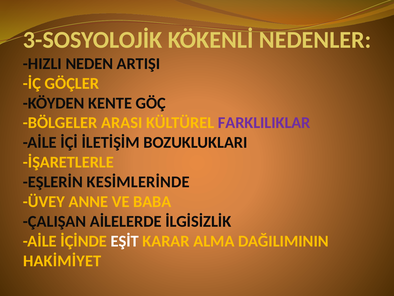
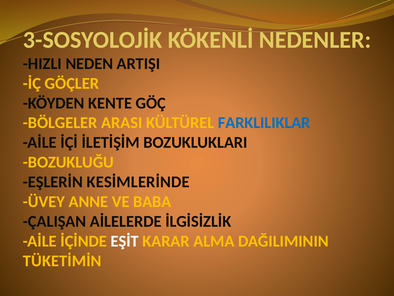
FARKLILIKLAR colour: purple -> blue (264, 123)
İŞARETLERLE: İŞARETLERLE -> BOZUKLUĞU (68, 162)
HAKİMİYET: HAKİMİYET -> TÜKETİMİN (62, 261)
